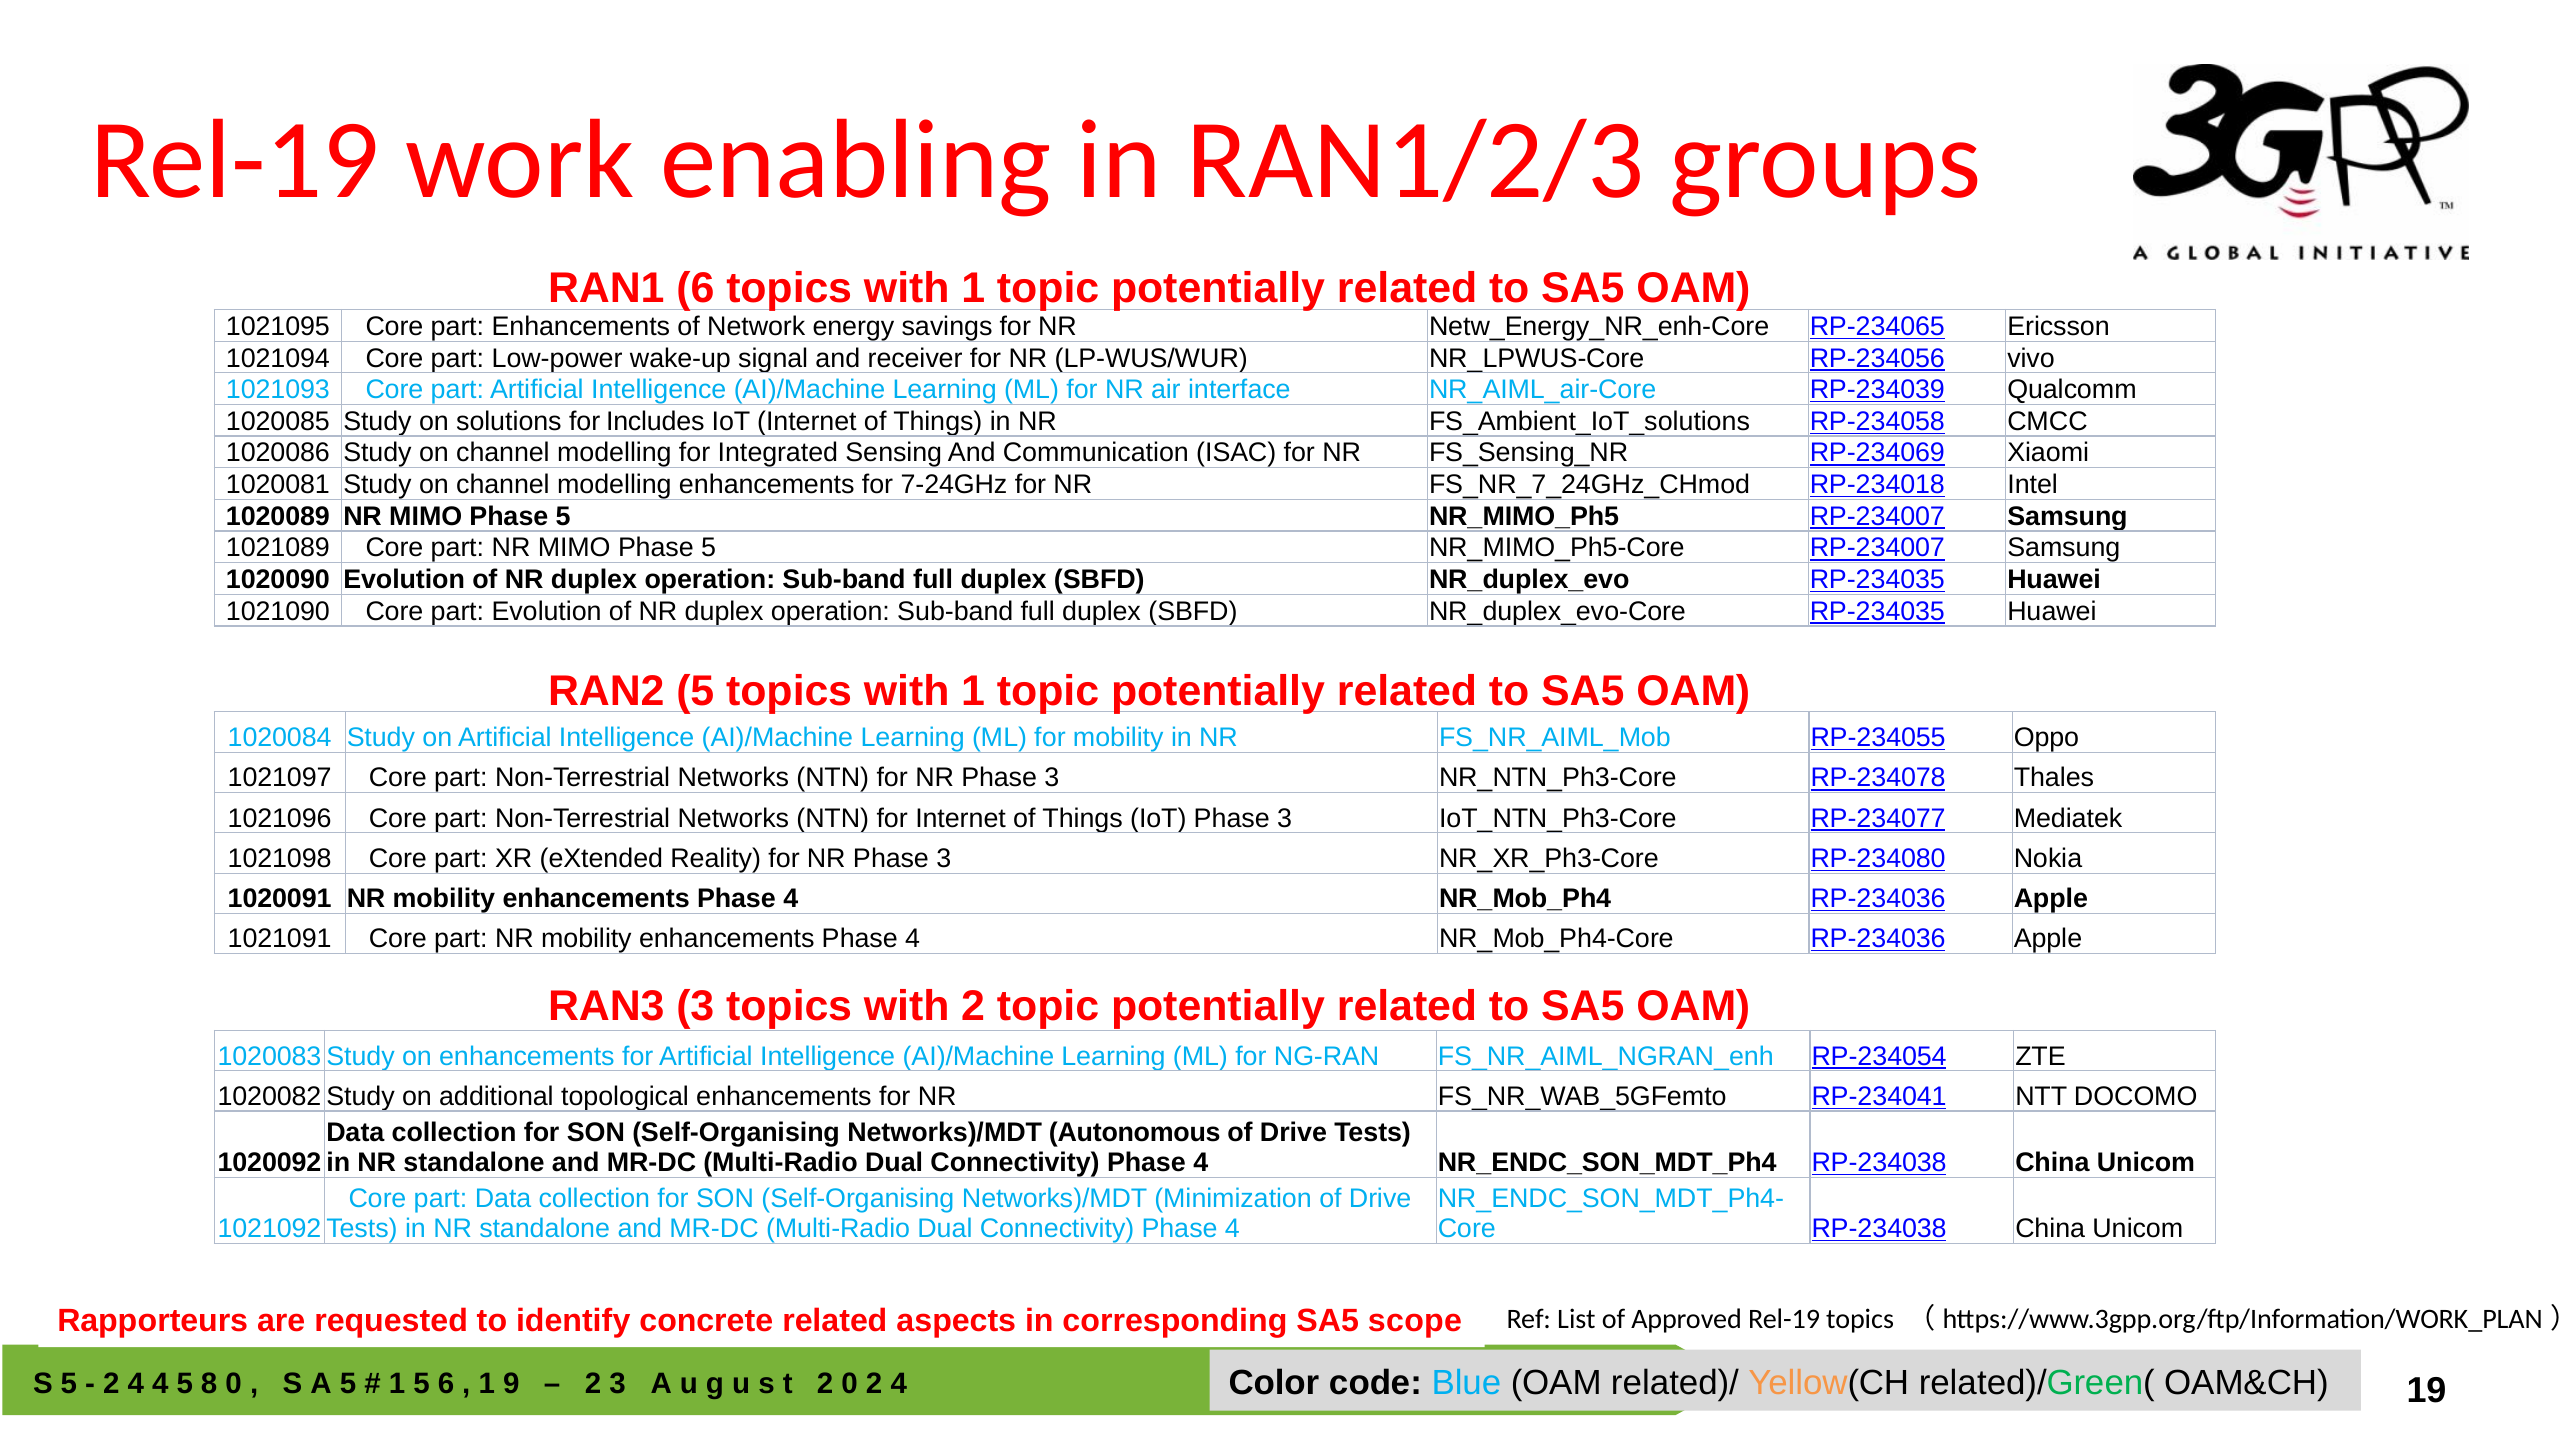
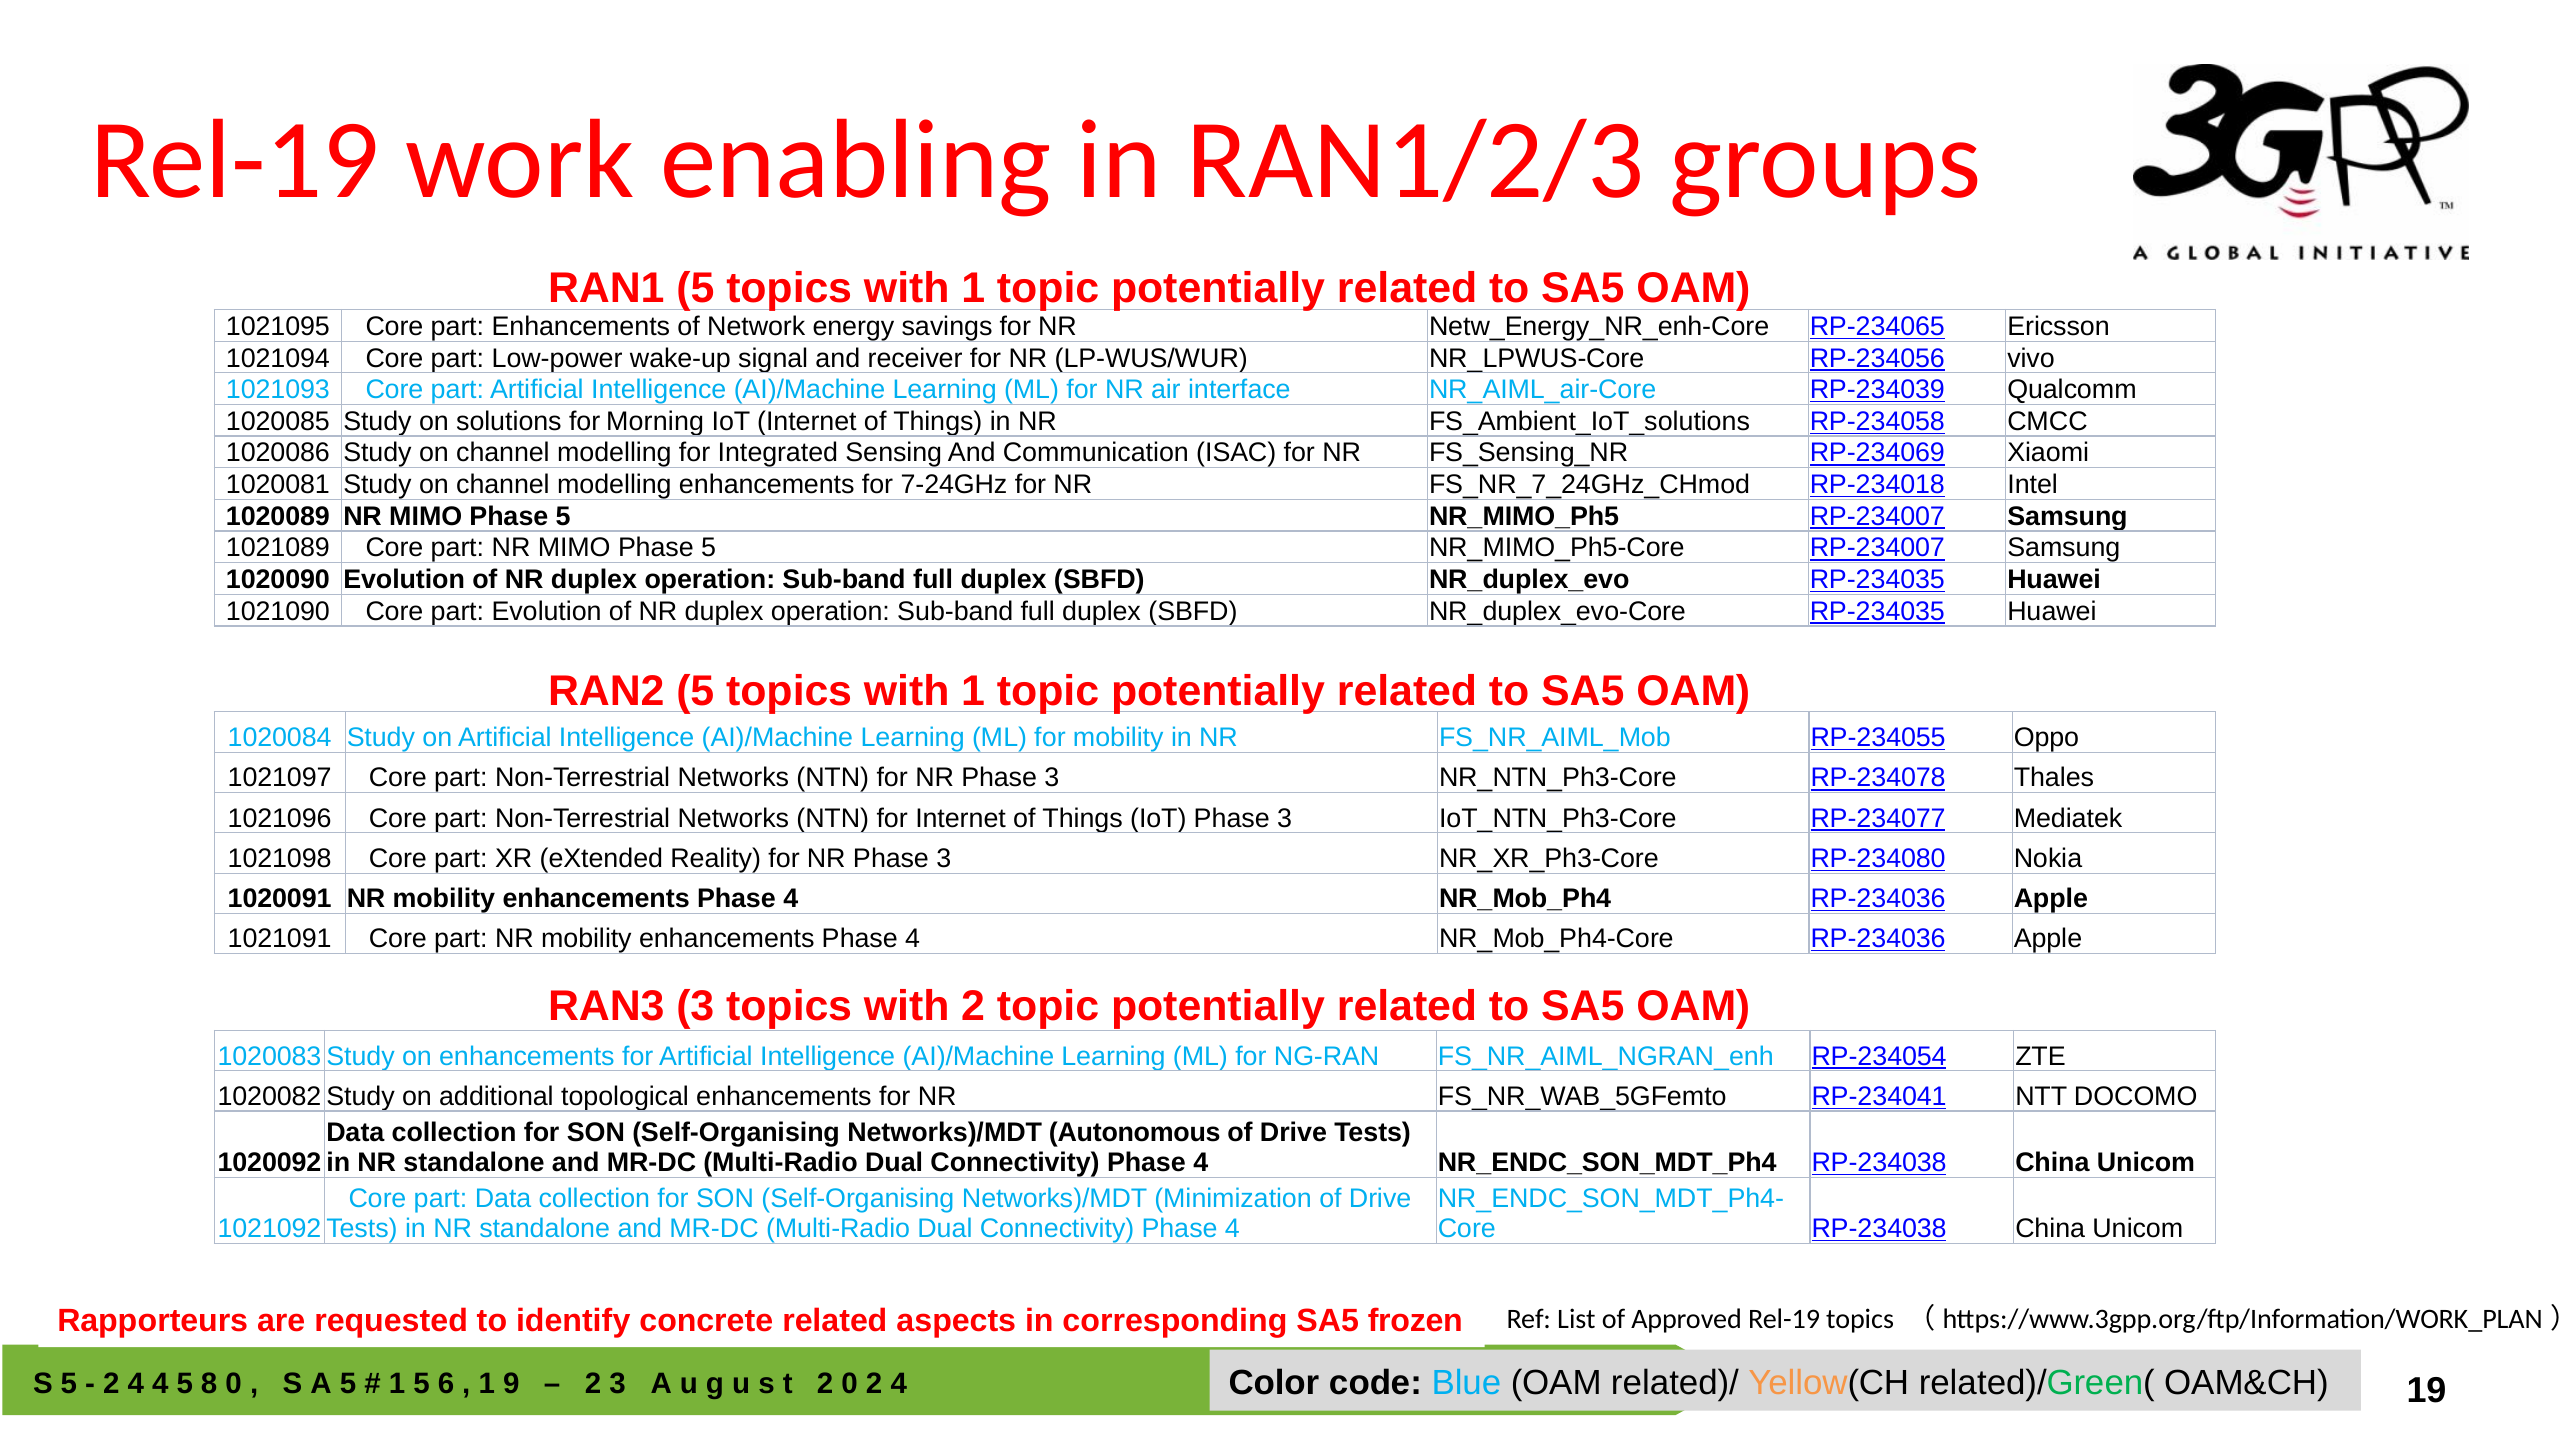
RAN1 6: 6 -> 5 (695, 289)
Includes: Includes -> Morning (655, 421)
scope: scope -> frozen (1415, 1321)
